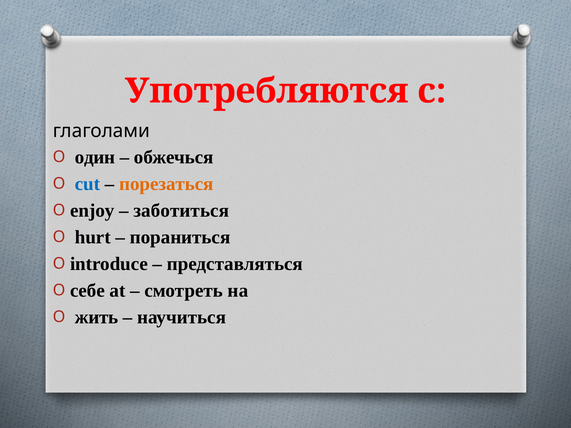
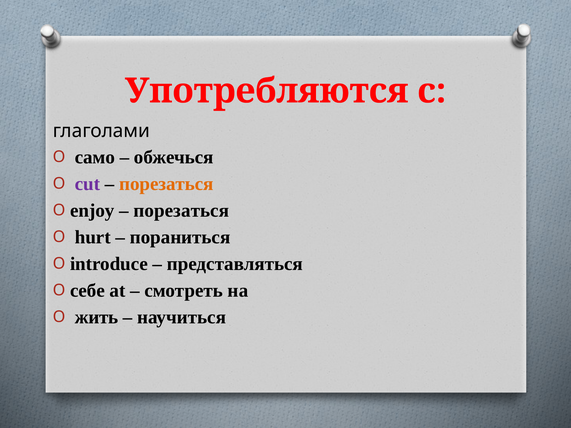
один: один -> само (95, 157)
cut colour: blue -> purple (87, 184)
заботиться: заботиться -> порезаться (181, 211)
